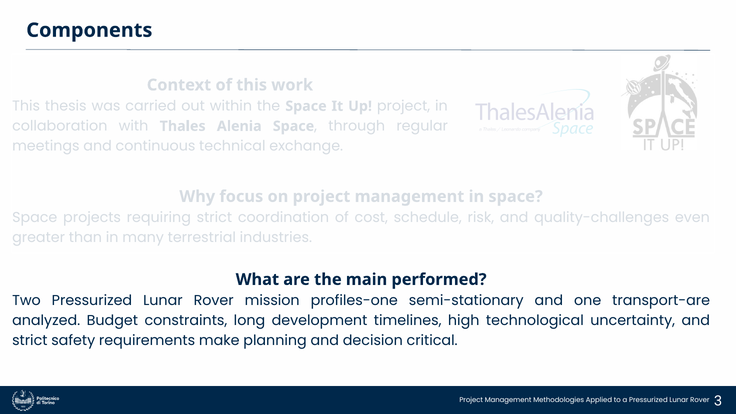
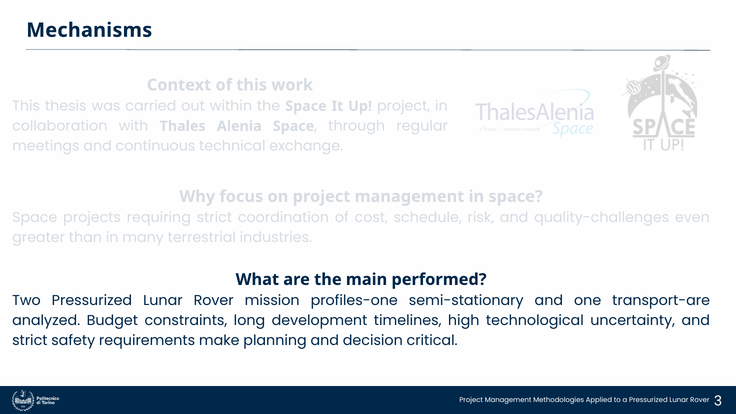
Components: Components -> Mechanisms (89, 30)
